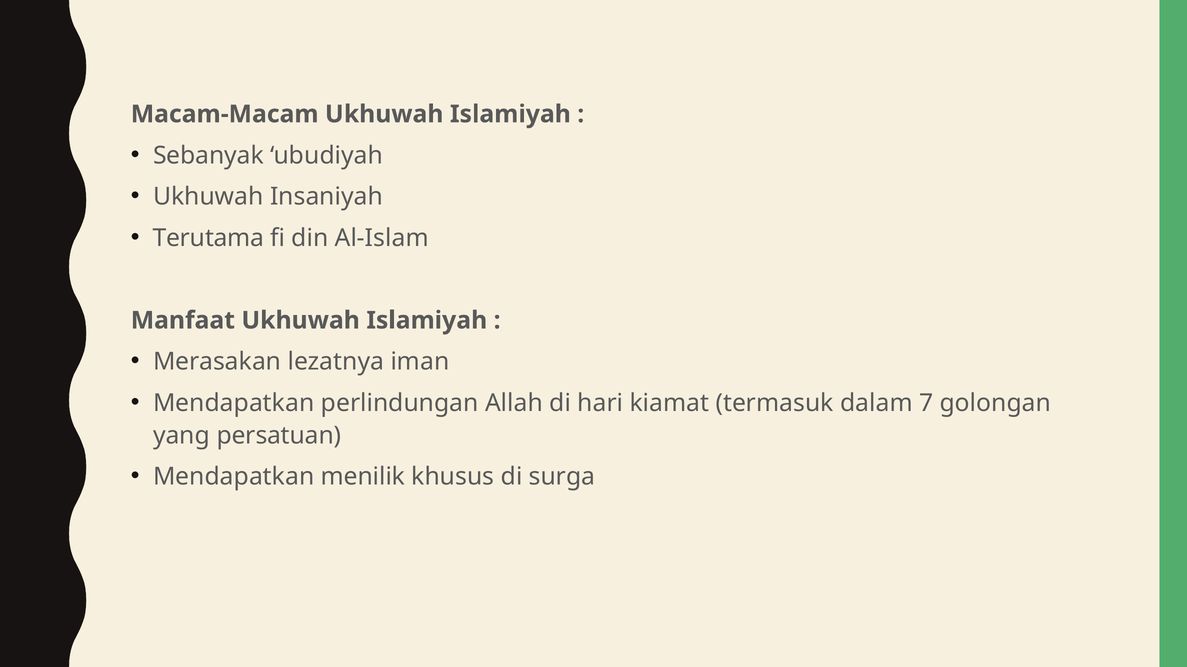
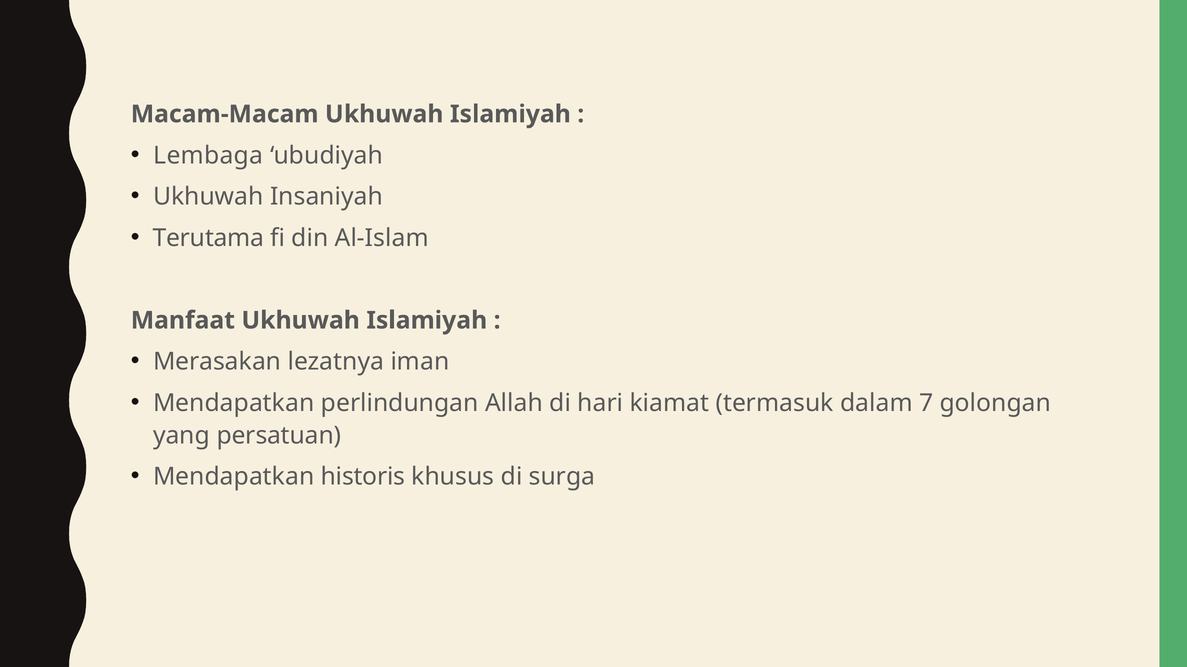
Sebanyak: Sebanyak -> Lembaga (208, 156)
menilik: menilik -> historis (363, 477)
